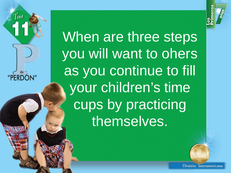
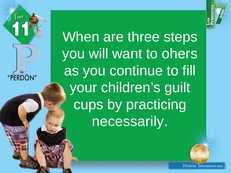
time: time -> guilt (177, 88)
themselves: themselves -> necessarily (130, 122)
